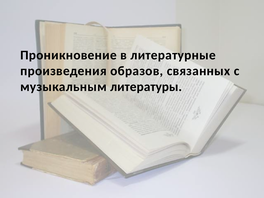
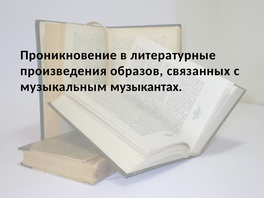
литературы: литературы -> музыкантах (146, 87)
